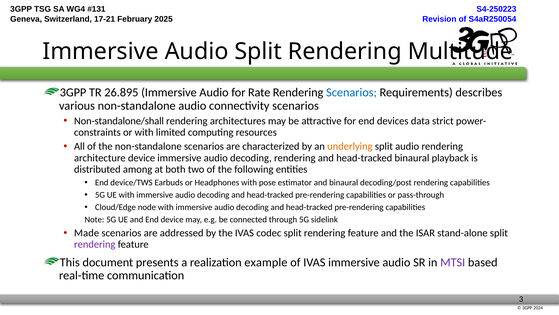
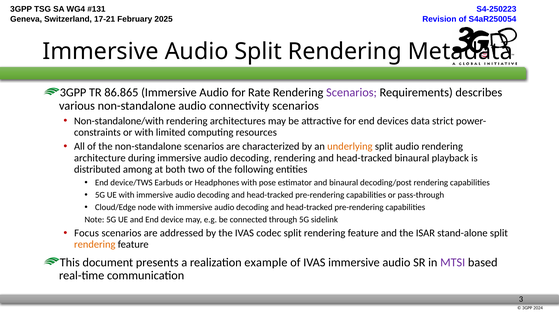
Multitude: Multitude -> Metadata (460, 51)
26.895: 26.895 -> 86.865 (121, 92)
Scenarios colour: blue -> purple (352, 92)
Non-standalone/shall: Non-standalone/shall -> Non-standalone/with (119, 121)
architecture device: device -> during (142, 158)
Made: Made -> Focus (87, 233)
rendering colour: purple -> orange (95, 244)
